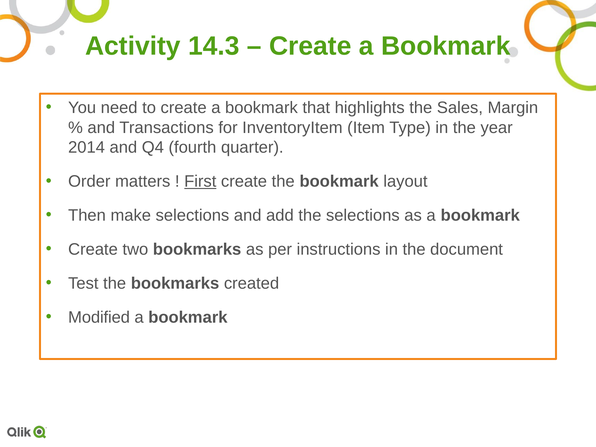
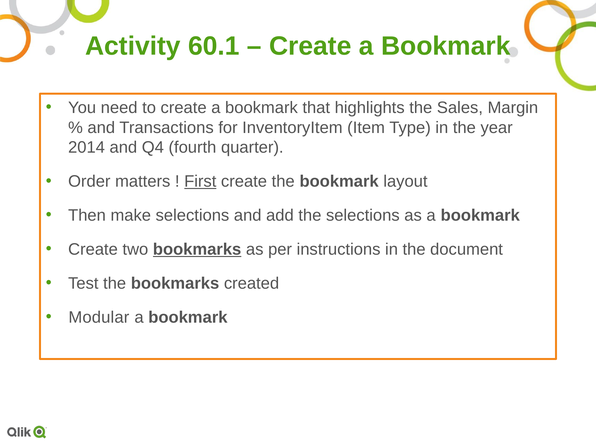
14.3: 14.3 -> 60.1 (214, 46)
bookmarks underline: none -> present (197, 249)
Modified: Modified -> Modular (99, 317)
